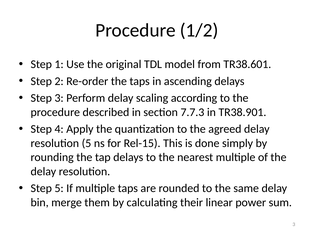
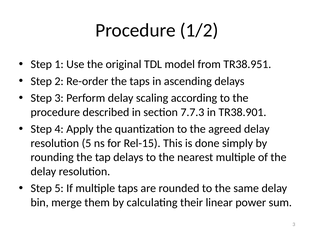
TR38.601: TR38.601 -> TR38.951 (247, 64)
